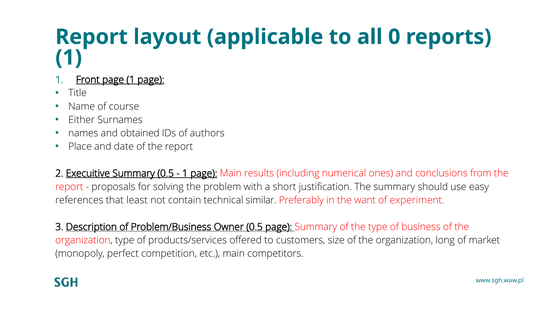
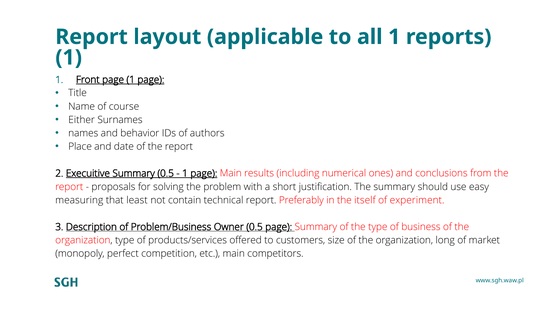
all 0: 0 -> 1 (394, 37)
obtained: obtained -> behavior (140, 133)
references: references -> measuring (79, 200)
technical similar: similar -> report (261, 200)
want: want -> itself (365, 200)
